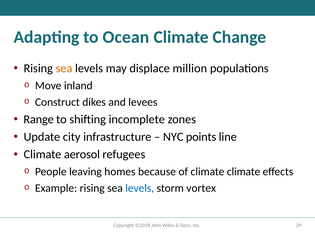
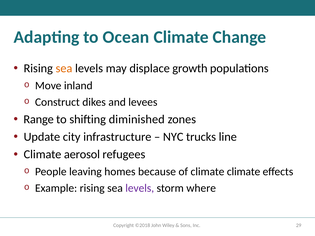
million: million -> growth (190, 68)
incomplete: incomplete -> diminished (137, 119)
points: points -> trucks (201, 137)
levels colour: blue -> purple (140, 188)
vortex: vortex -> where (201, 188)
